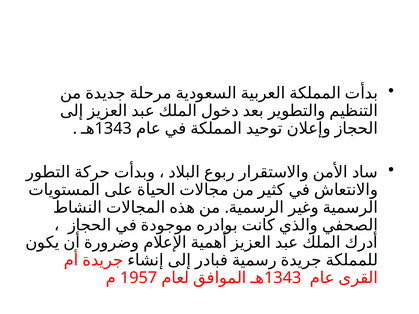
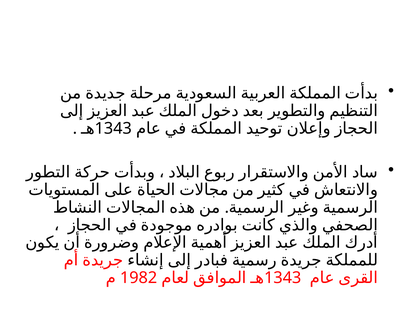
1957: 1957 -> 1982 (139, 278)
